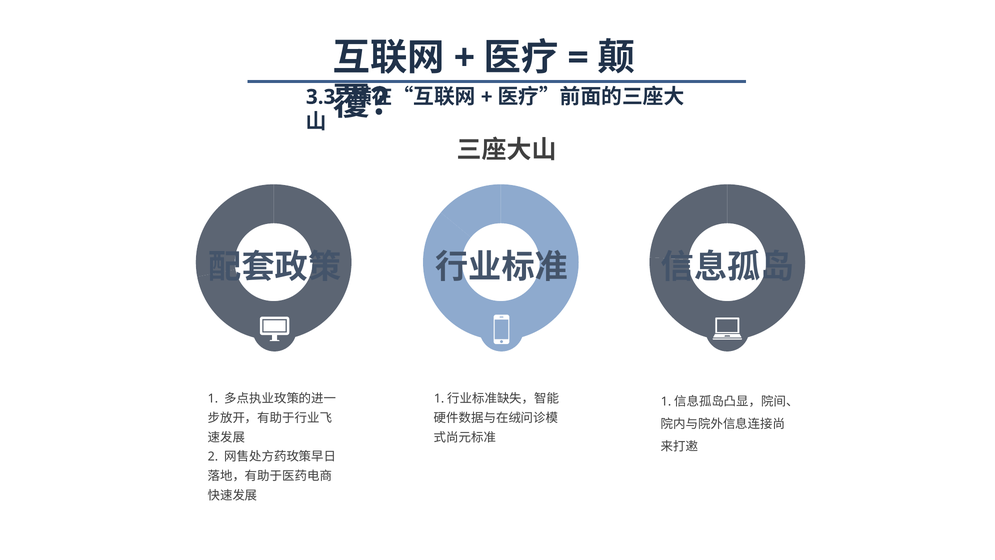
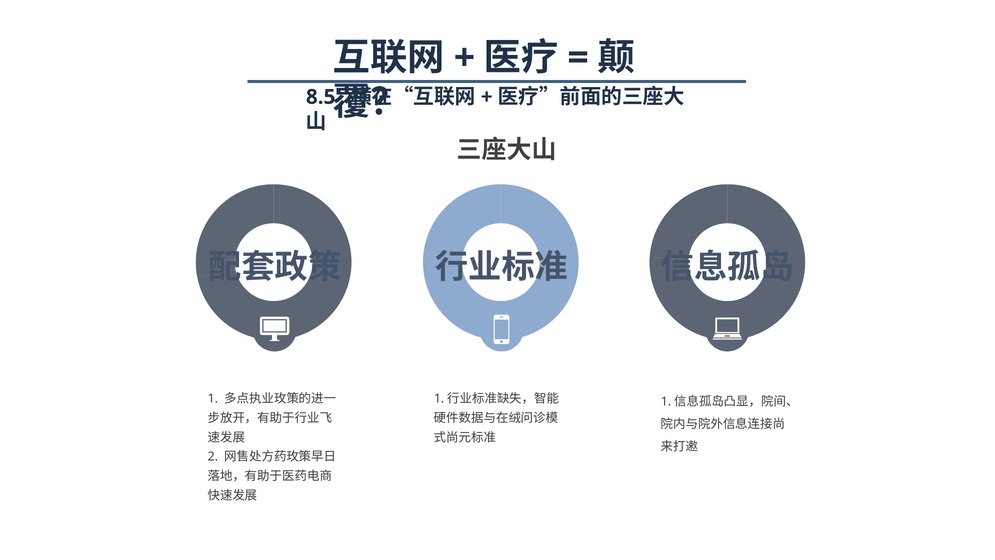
3.3: 3.3 -> 8.5 (321, 97)
